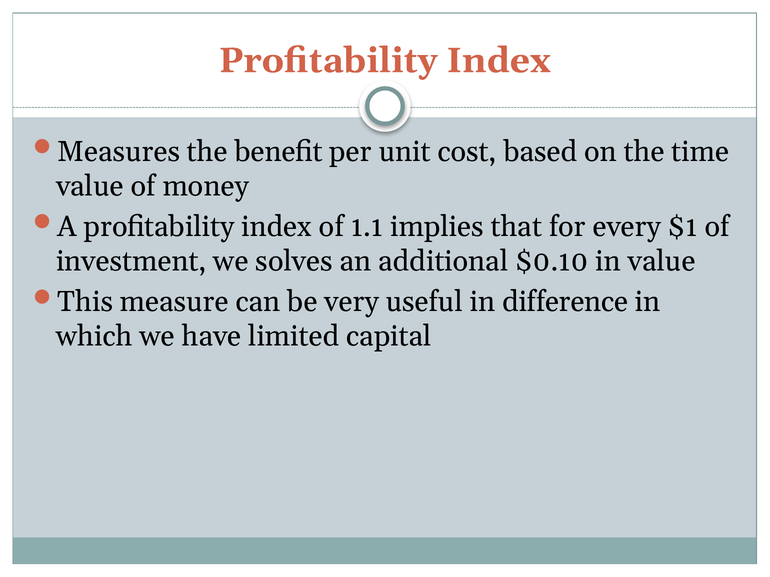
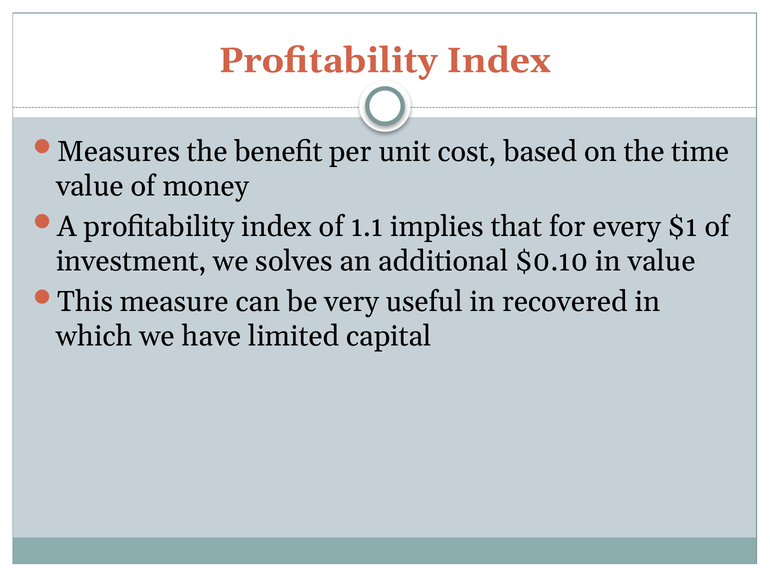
difference: difference -> recovered (565, 302)
